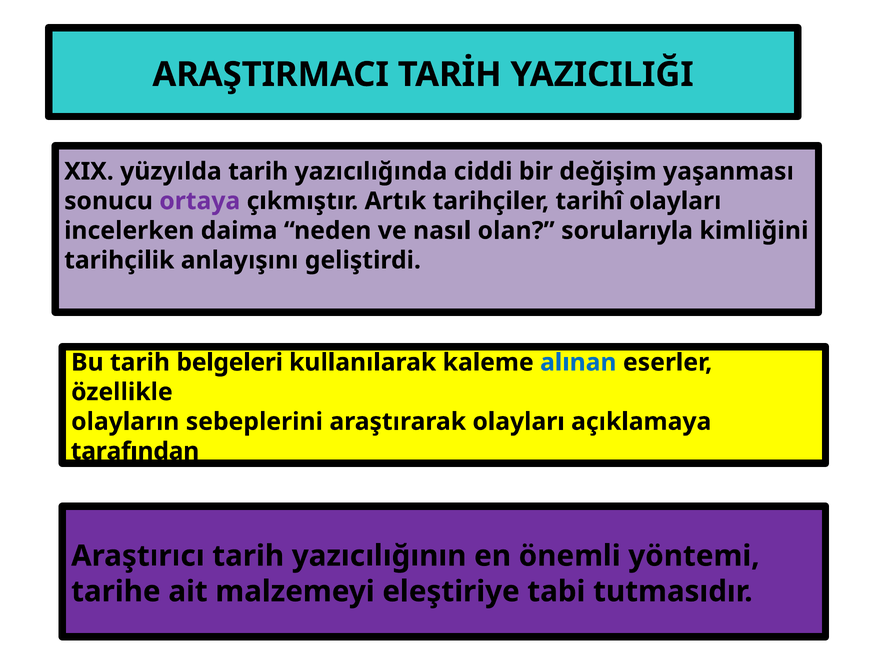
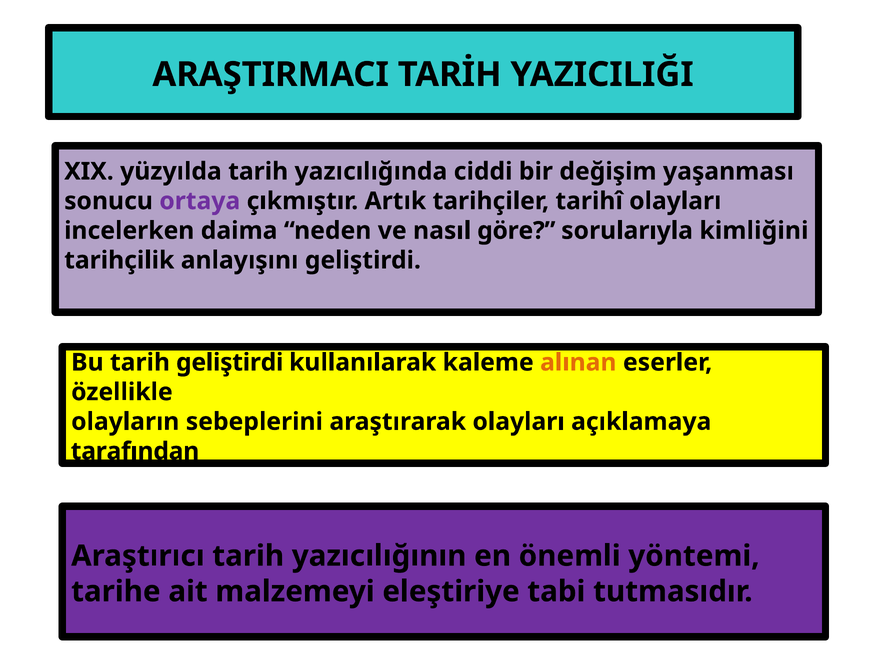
olan: olan -> göre (516, 231)
tarih belgeleri: belgeleri -> geliştirdi (230, 362)
alınan colour: blue -> orange (578, 362)
